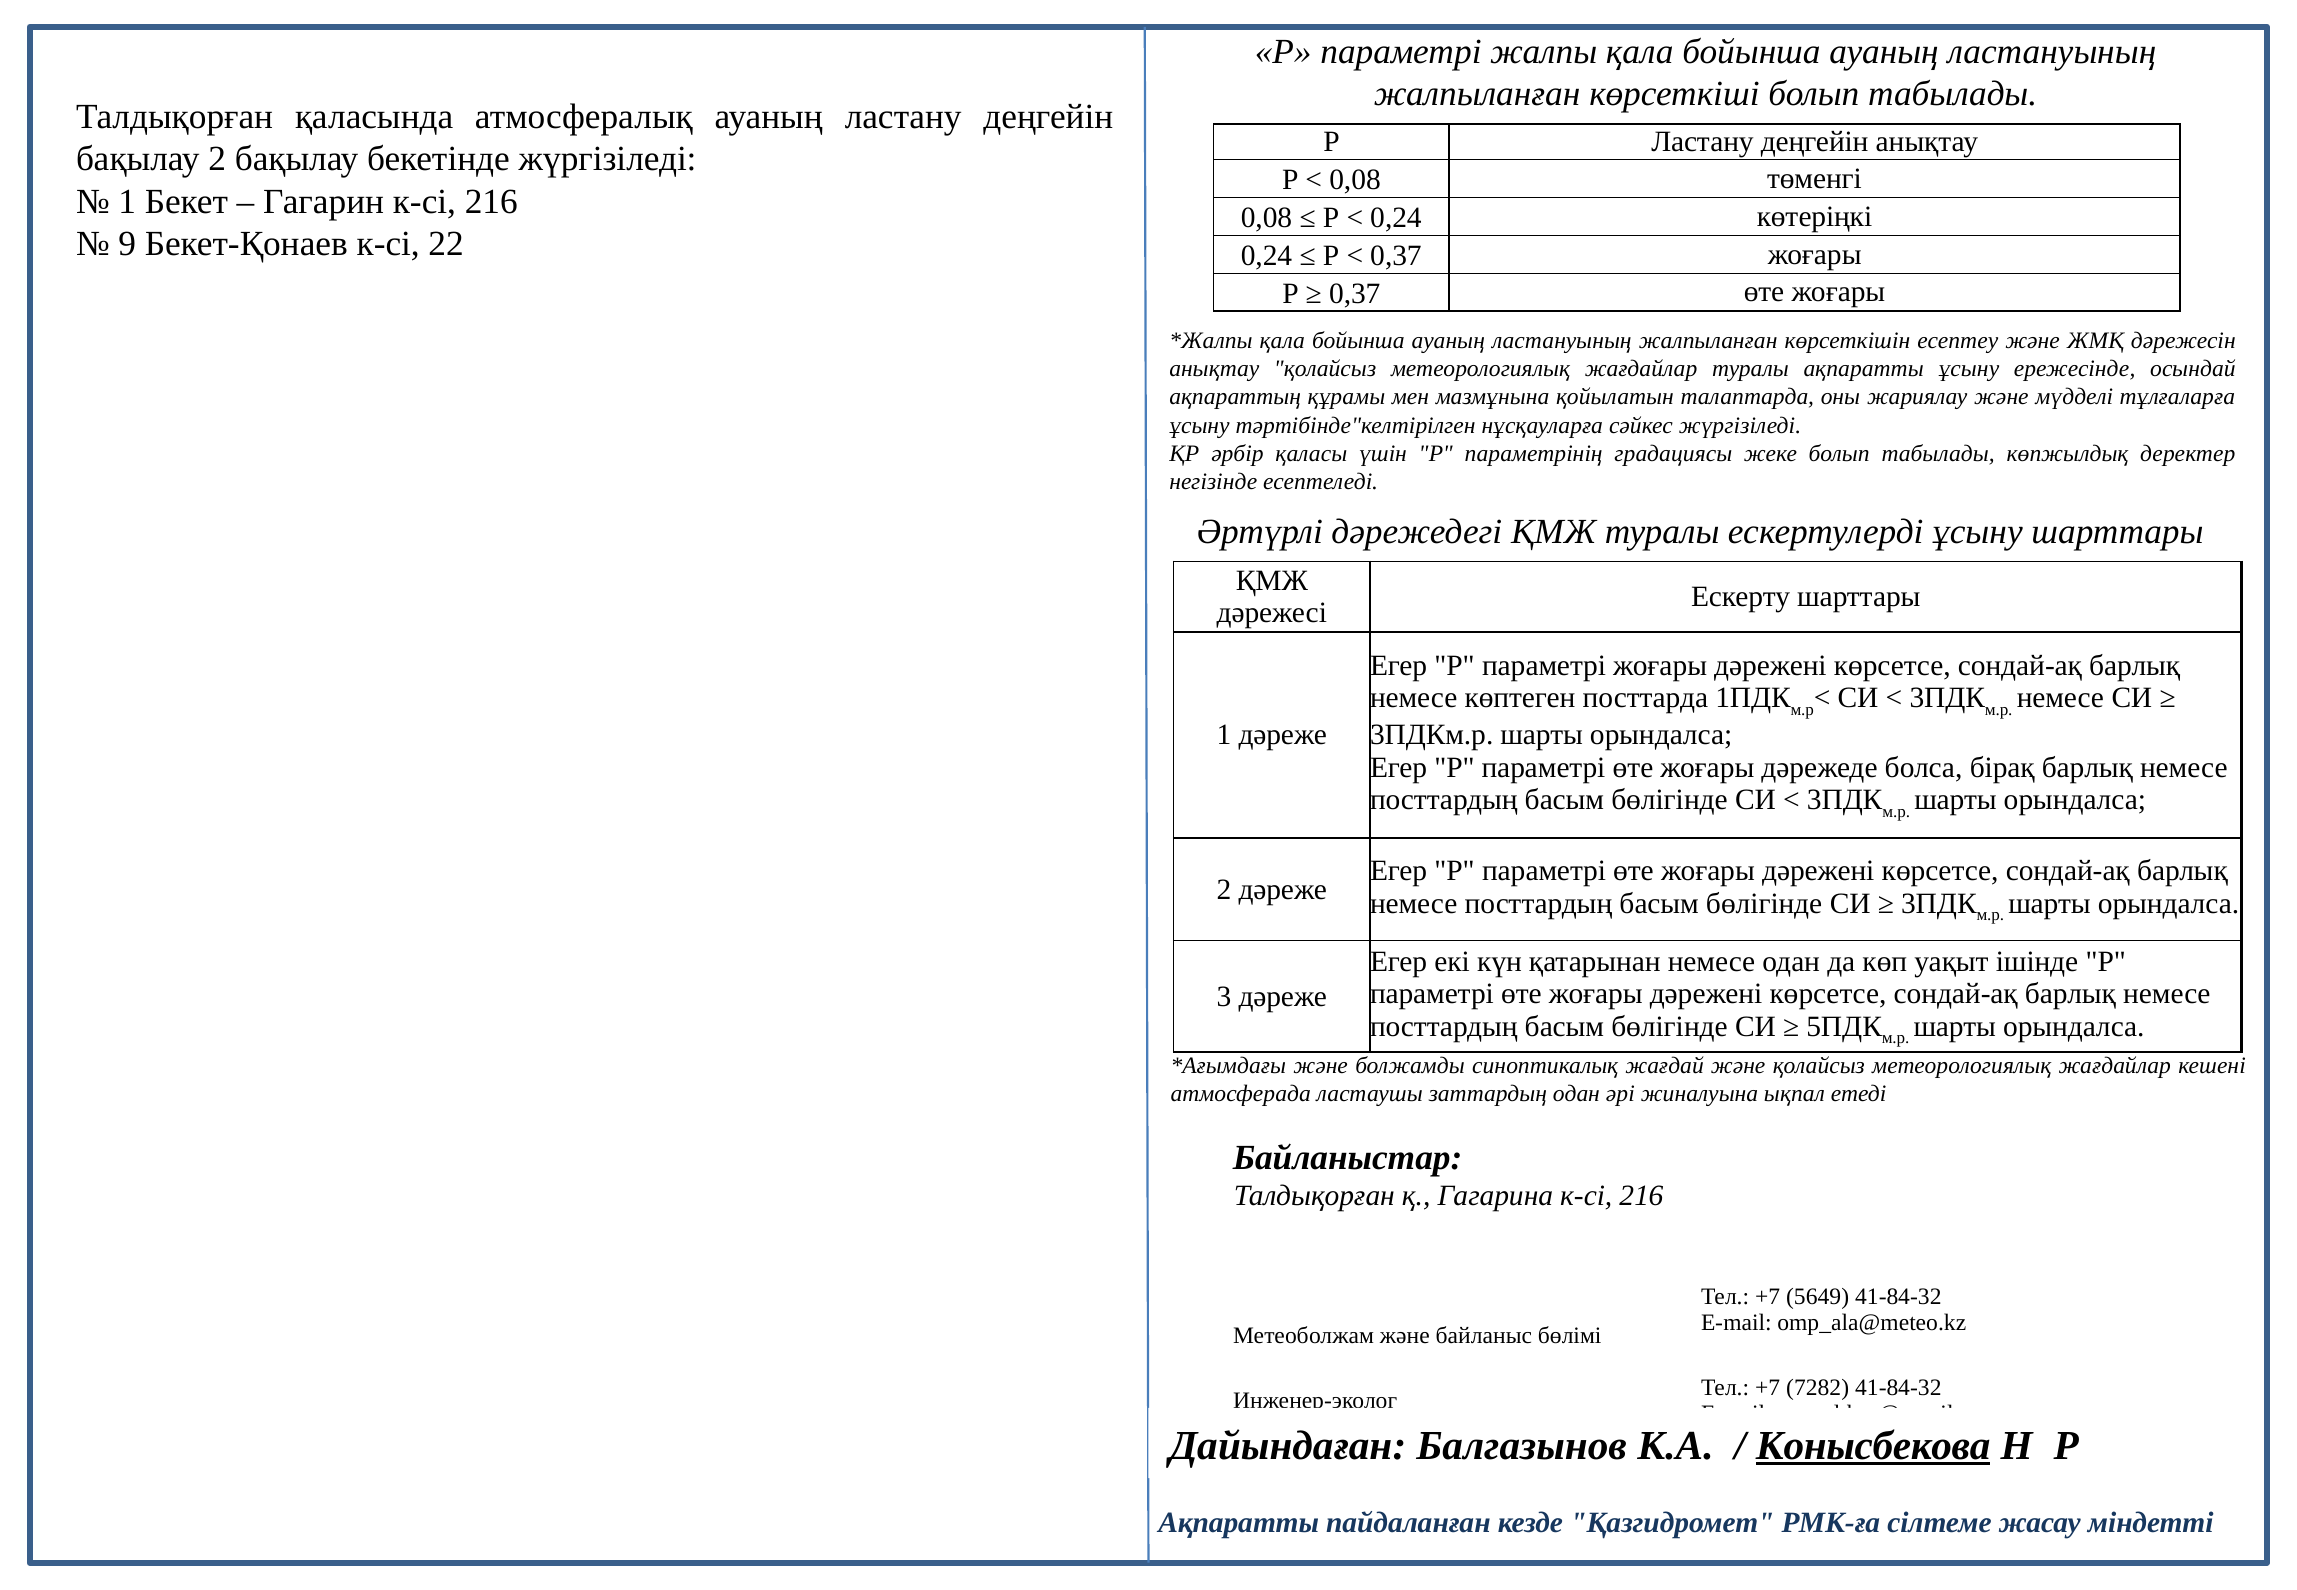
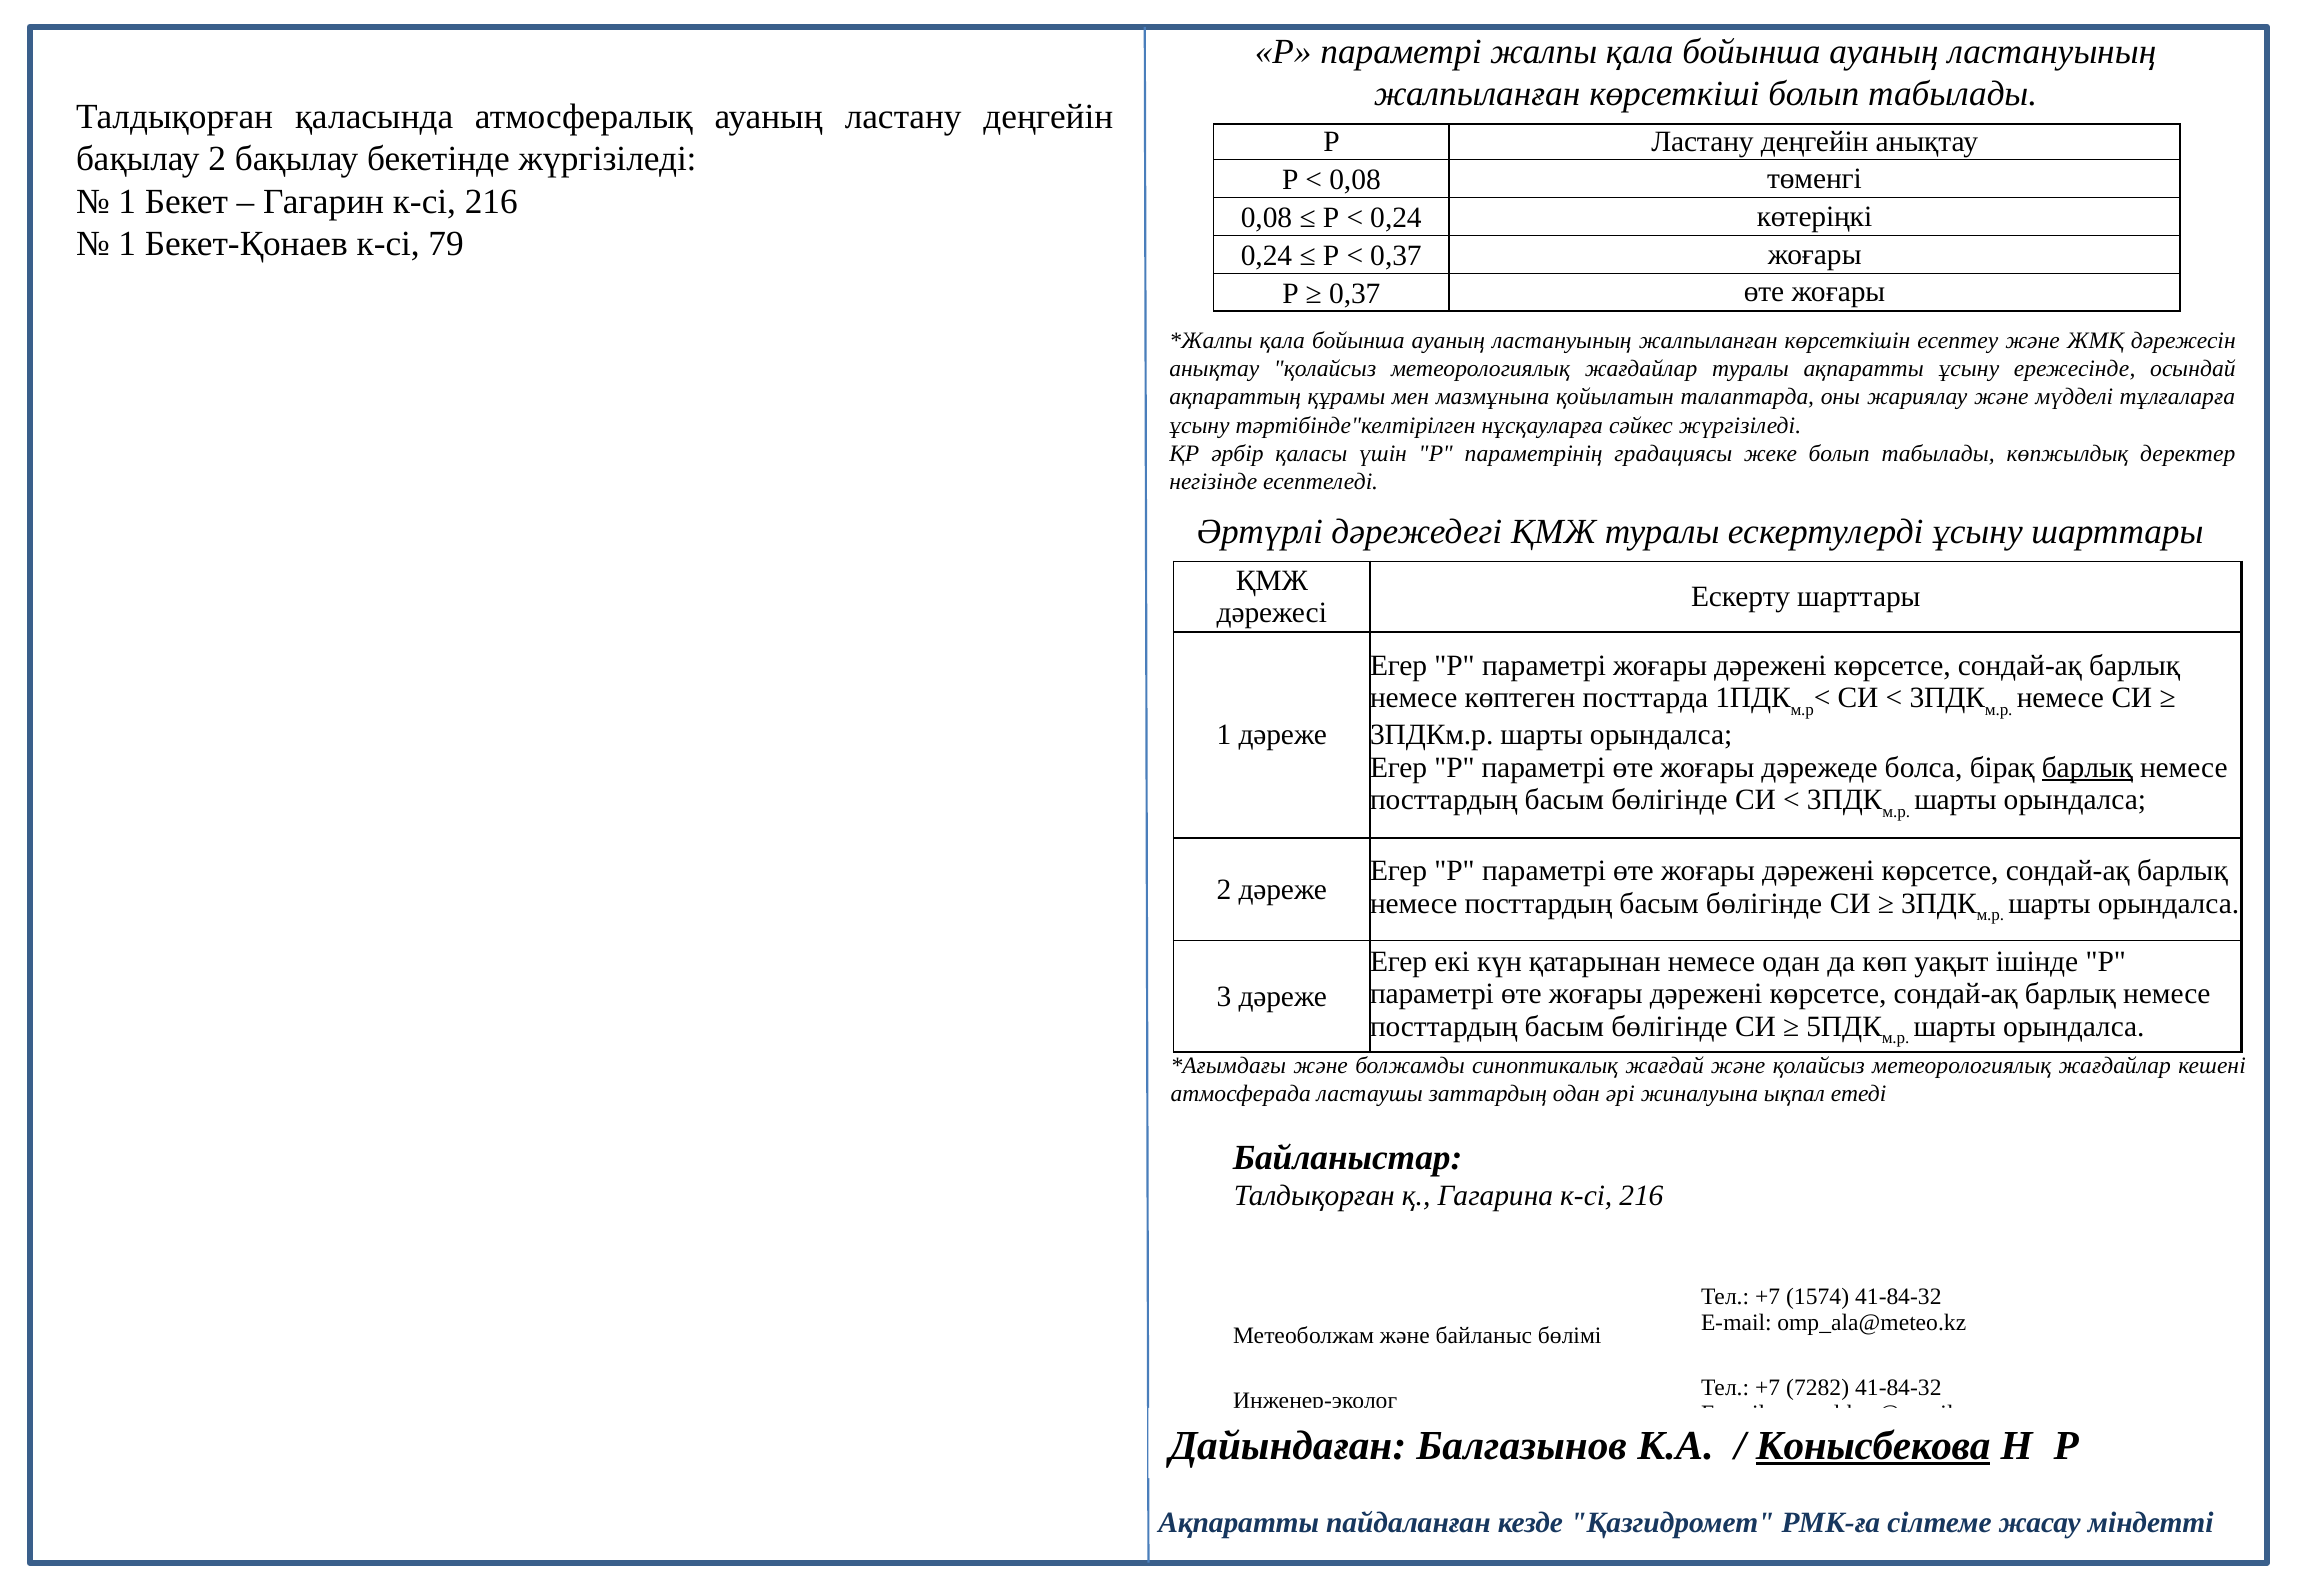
9: 9 -> 1 (127, 244)
22: 22 -> 79 (446, 244)
барлық underline: none -> present (2087, 768)
5649: 5649 -> 1574 (1818, 1296)
